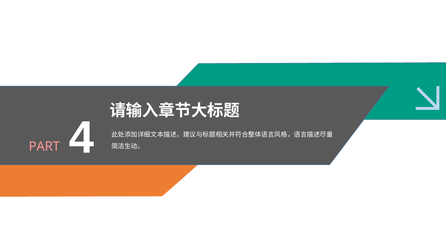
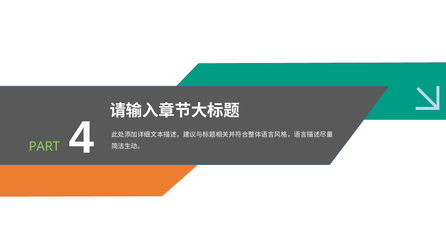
PART colour: pink -> light green (44, 146)
